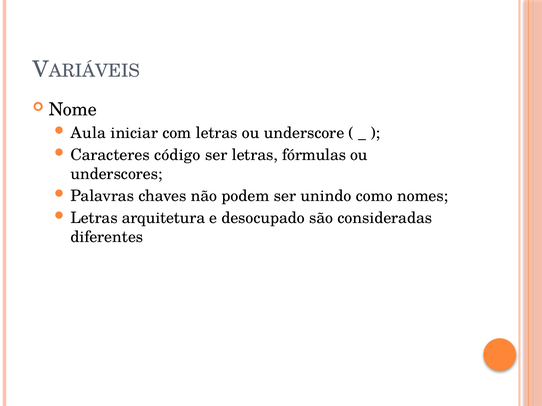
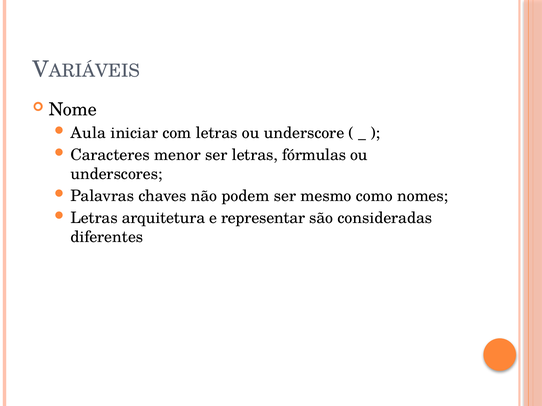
código: código -> menor (177, 155)
unindo: unindo -> mesmo (326, 196)
desocupado: desocupado -> representar (263, 218)
